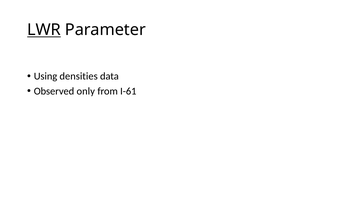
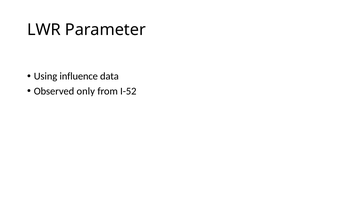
LWR underline: present -> none (44, 30)
densities: densities -> influence (79, 76)
I-61: I-61 -> I-52 (128, 91)
